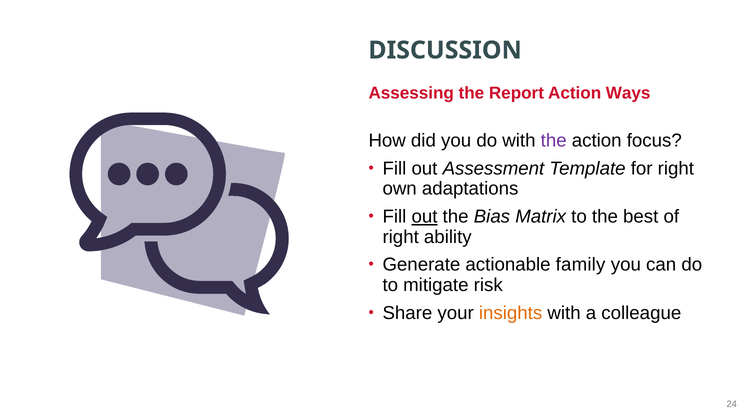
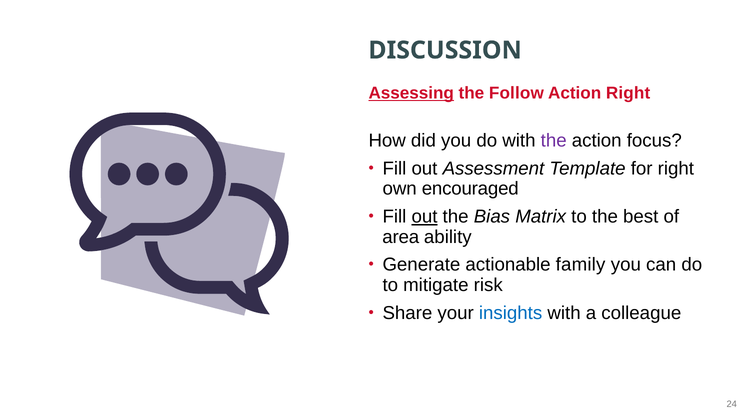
Assessing underline: none -> present (411, 93)
Report: Report -> Follow (516, 93)
Action Ways: Ways -> Right (628, 93)
adaptations: adaptations -> encouraged (470, 189)
right: right -> area (401, 237)
insights colour: orange -> blue (511, 313)
